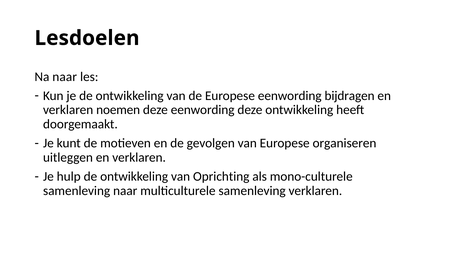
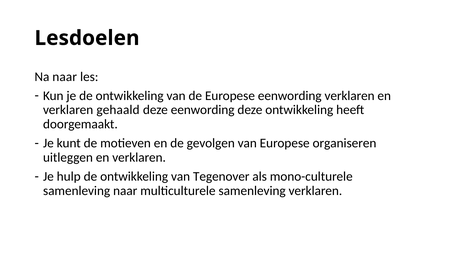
eenwording bijdragen: bijdragen -> verklaren (350, 96)
noemen: noemen -> gehaald (118, 110)
Oprichting: Oprichting -> Tegenover (221, 176)
